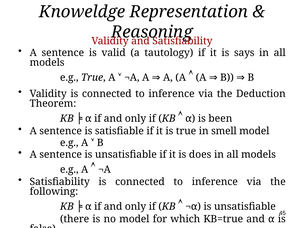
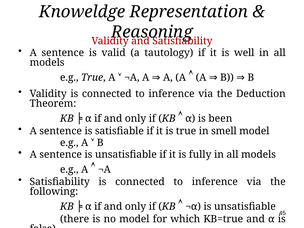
says: says -> well (244, 53)
does: does -> fully (200, 154)
